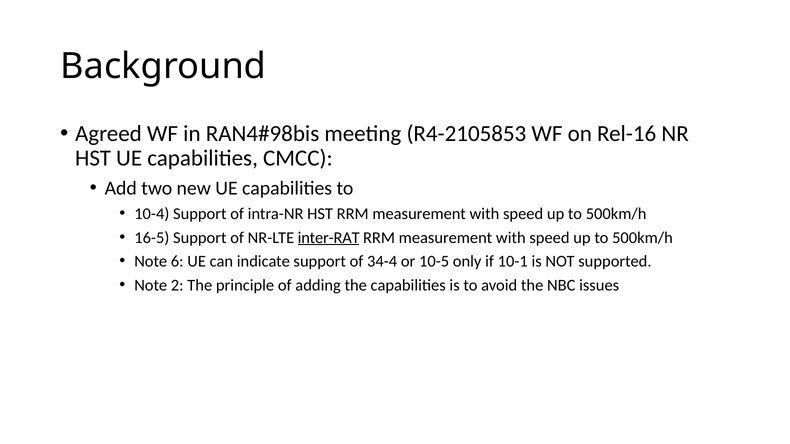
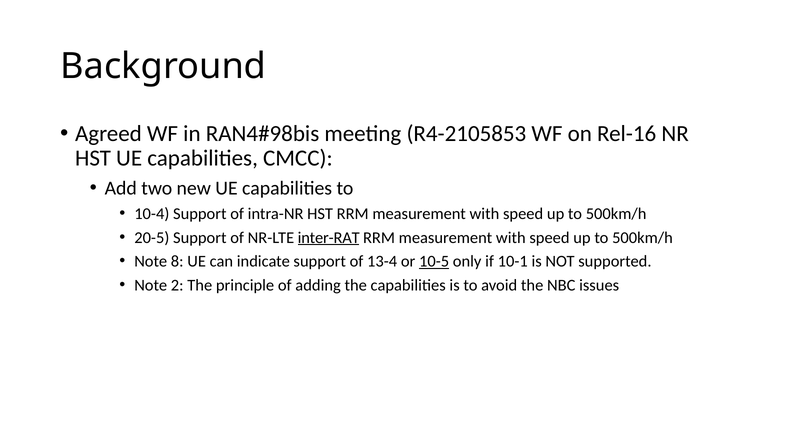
16-5: 16-5 -> 20-5 (152, 238)
6: 6 -> 8 (177, 262)
34-4: 34-4 -> 13-4 (382, 262)
10-5 underline: none -> present (434, 262)
